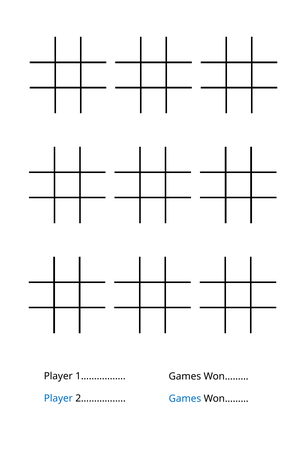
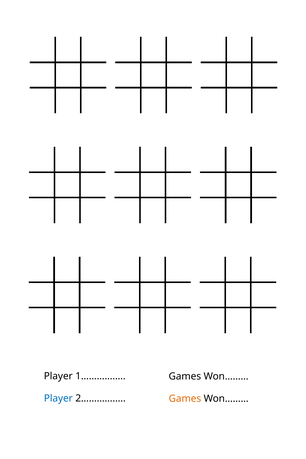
Games colour: blue -> orange (185, 399)
